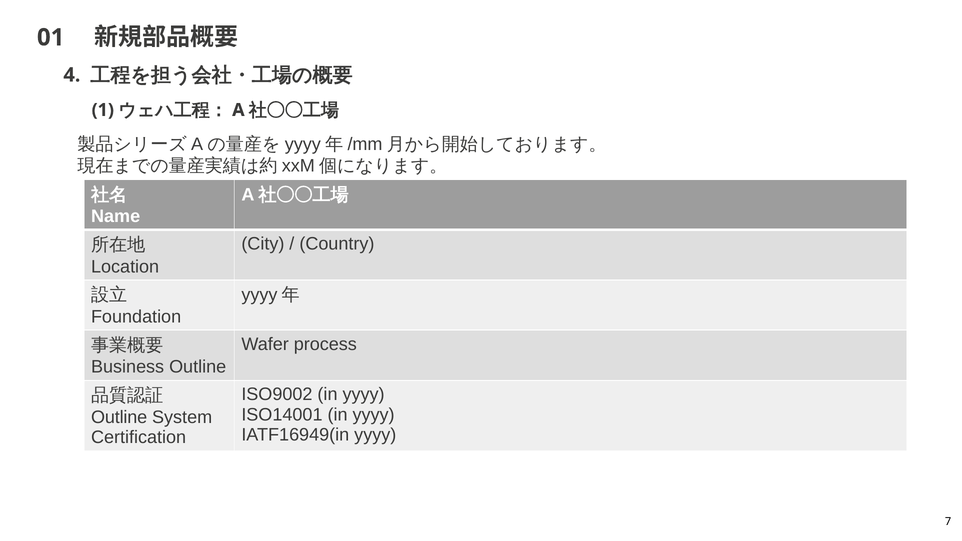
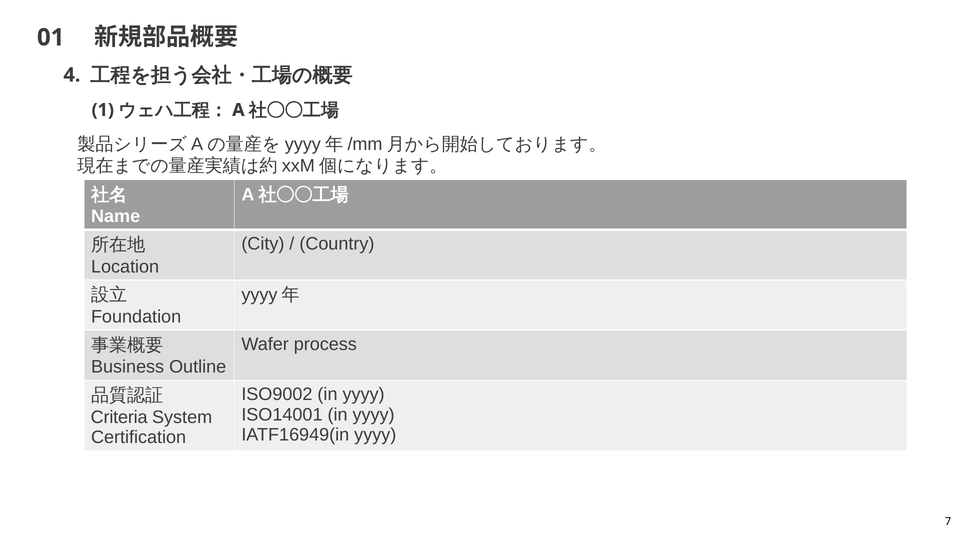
Outline: Outline -> Criteria (119, 417)
